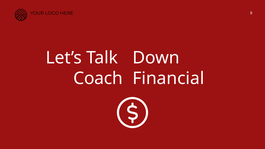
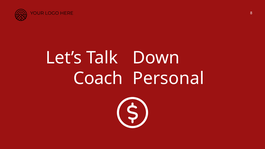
Financial: Financial -> Personal (168, 79)
